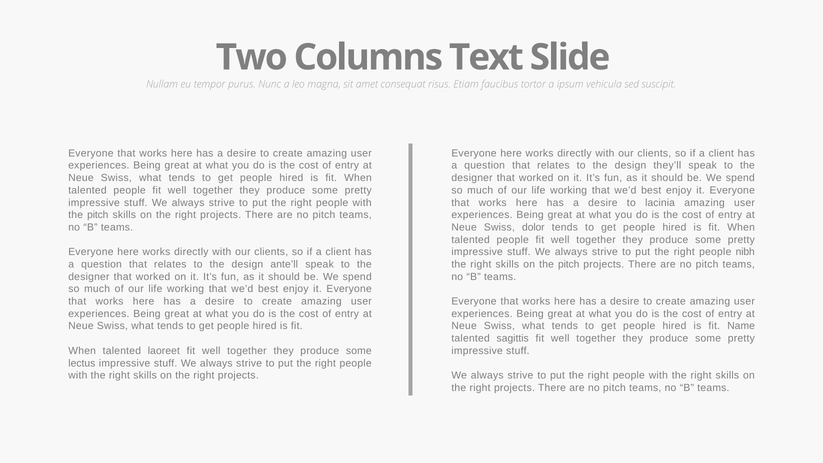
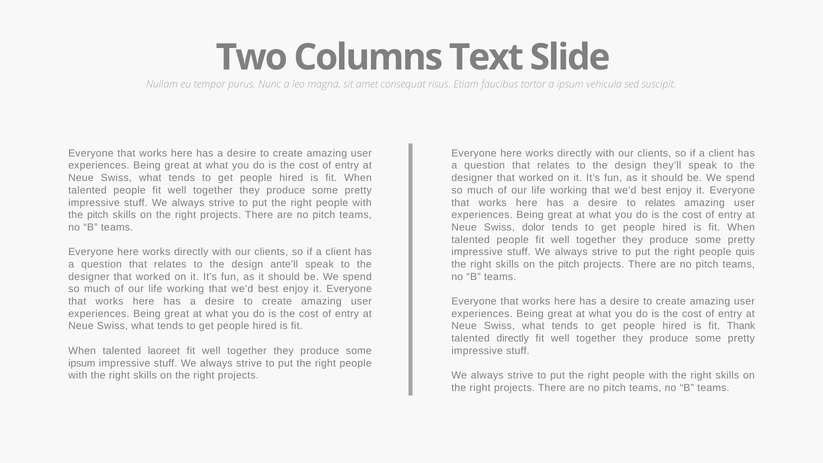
to lacinia: lacinia -> relates (660, 203)
nibh: nibh -> quis (745, 252)
Name: Name -> Thank (741, 326)
talented sagittis: sagittis -> directly (513, 338)
lectus: lectus -> ipsum (82, 363)
